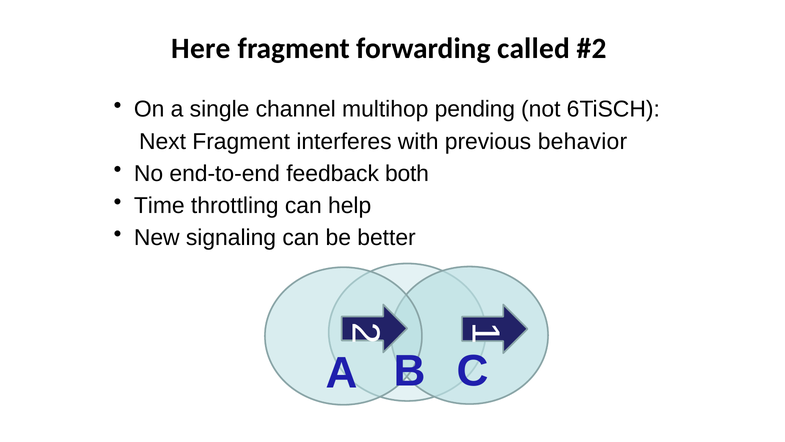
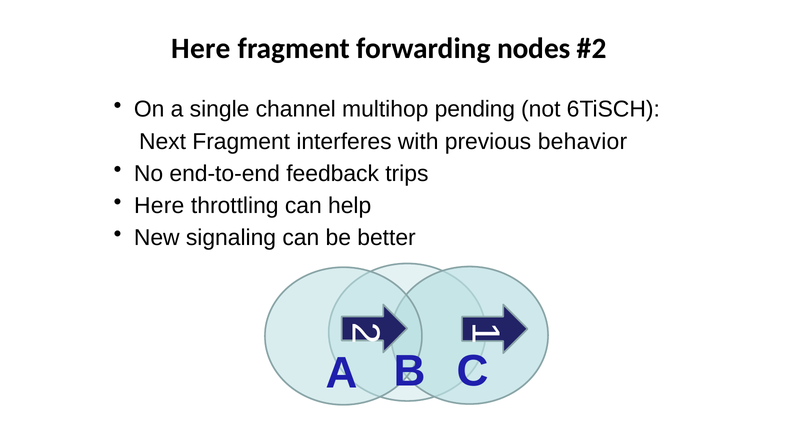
called: called -> nodes (534, 49)
both: both -> trips (407, 173)
Time: Time -> Here (159, 205)
